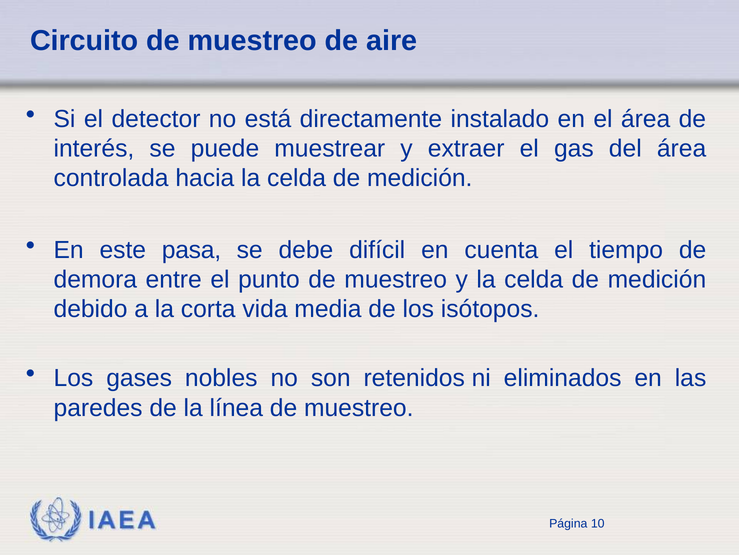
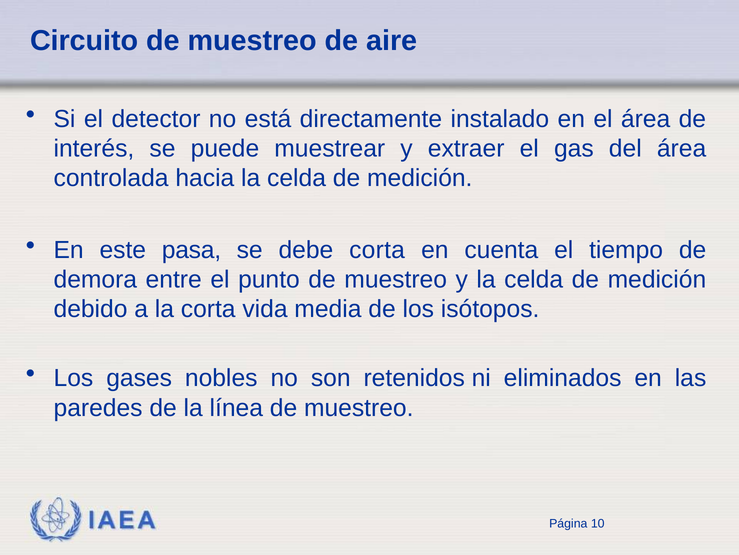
debe difícil: difícil -> corta (377, 250)
